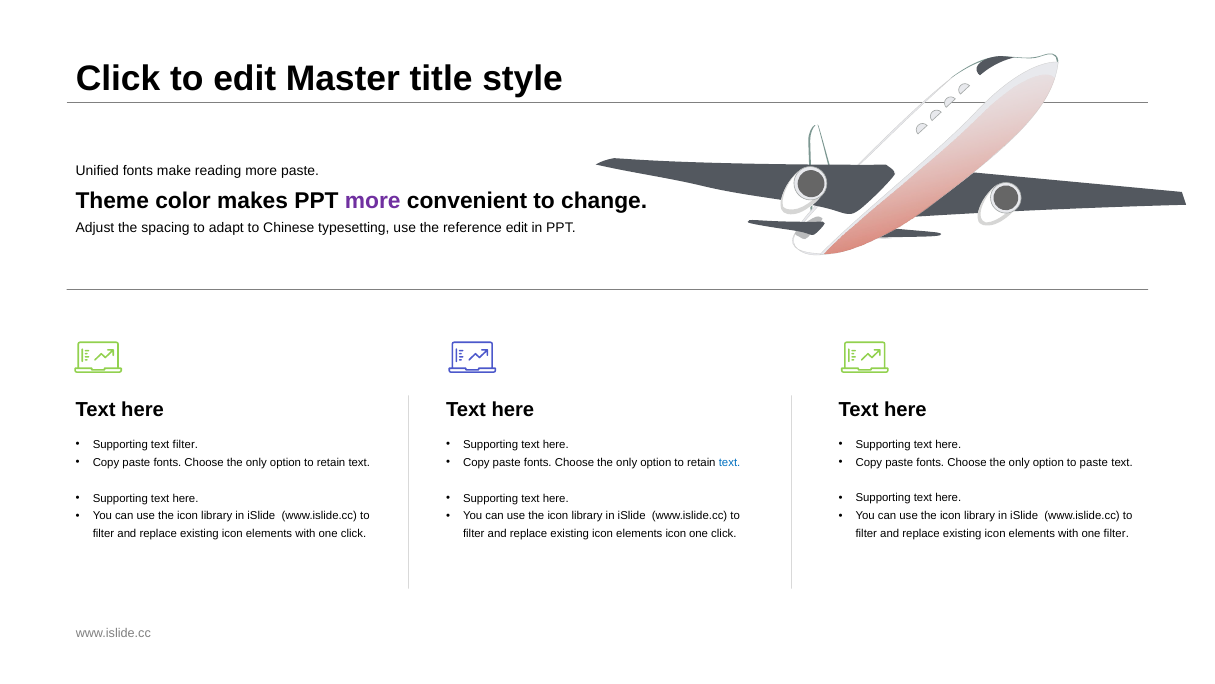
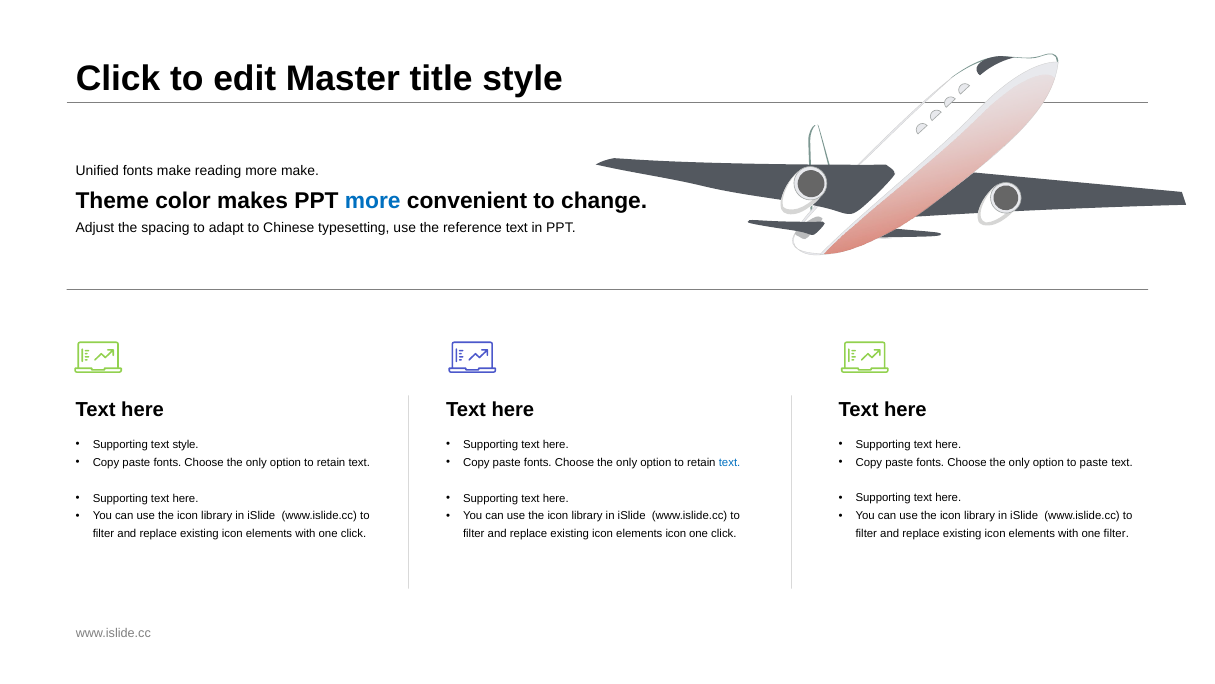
more paste: paste -> make (300, 170)
more colour: purple -> blue (373, 201)
reference edit: edit -> text (517, 228)
text filter: filter -> style (186, 444)
